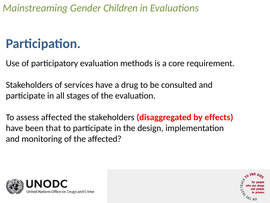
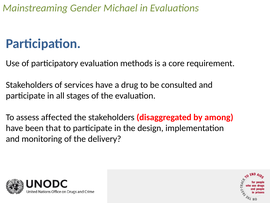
Children: Children -> Michael (120, 8)
effects: effects -> among (219, 117)
the affected: affected -> delivery (105, 139)
